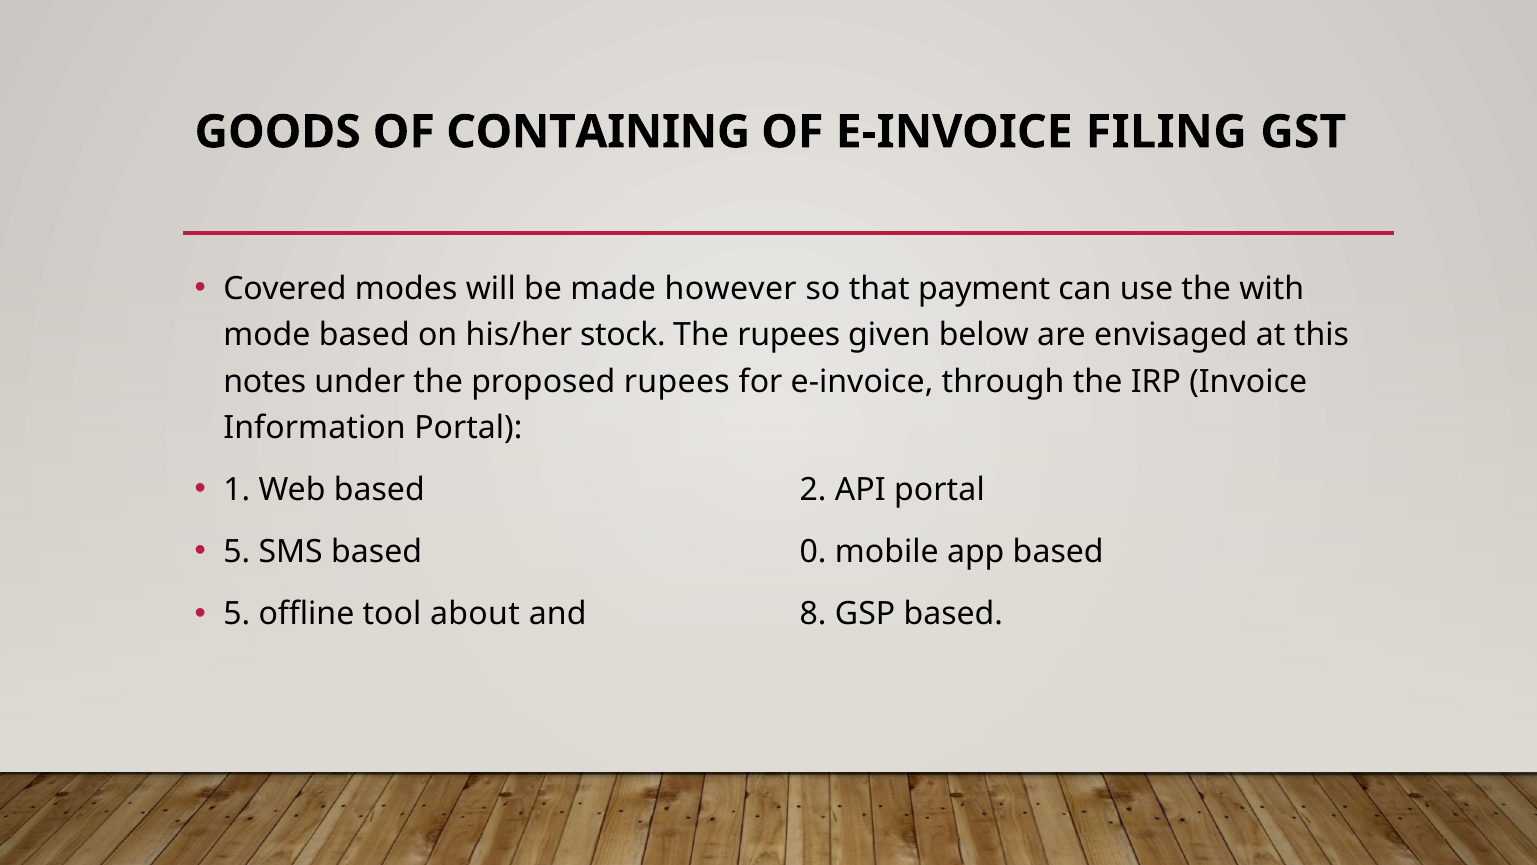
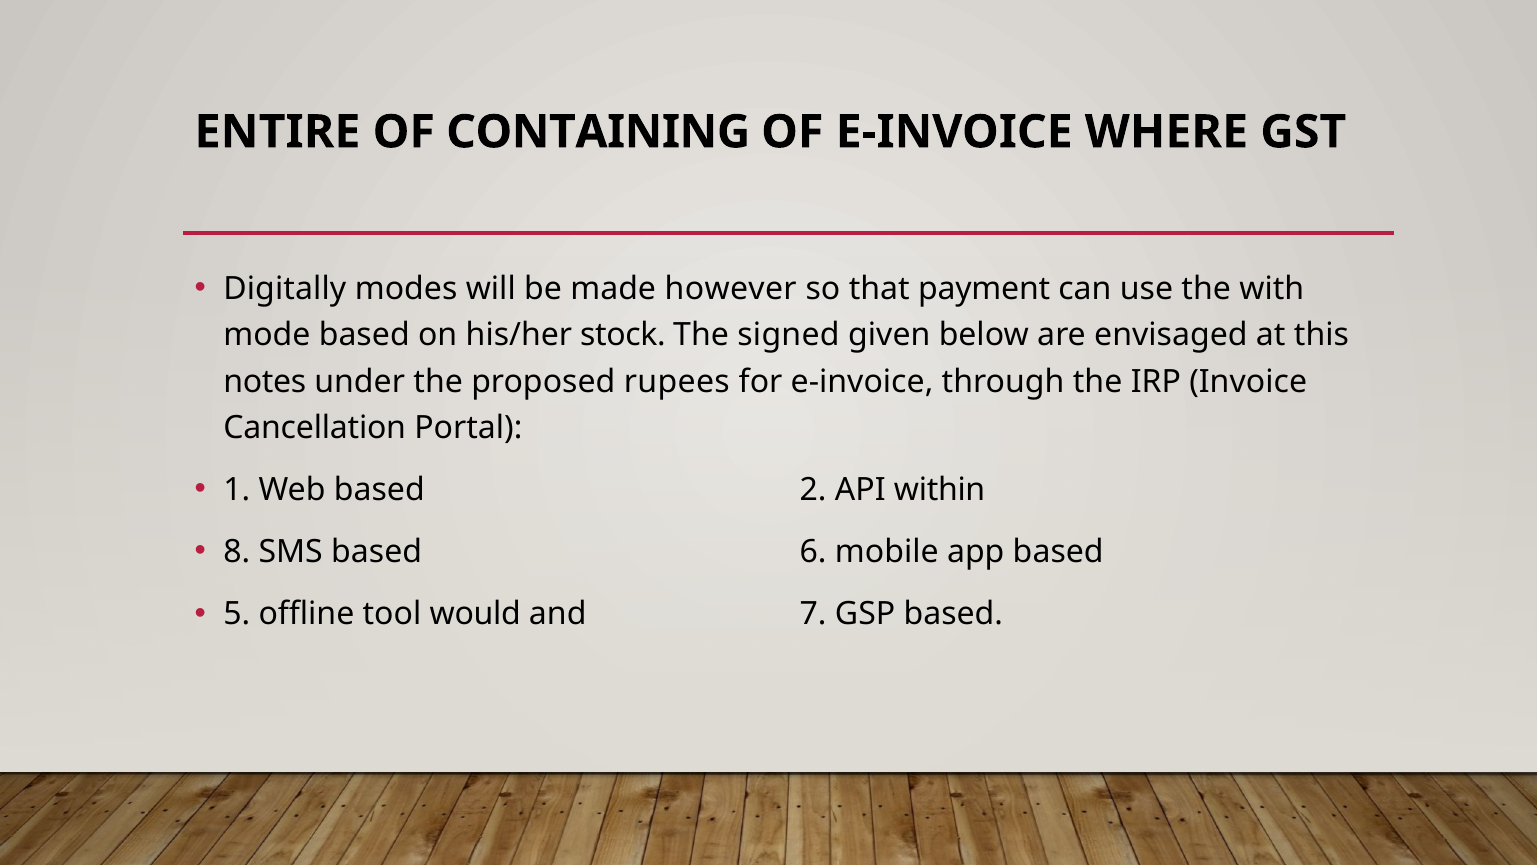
GOODS: GOODS -> ENTIRE (278, 132)
FILING: FILING -> WHERE (1166, 132)
Covered: Covered -> Digitally (285, 289)
The rupees: rupees -> signed (788, 335)
Information: Information -> Cancellation (315, 428)
API portal: portal -> within (940, 490)
5: 5 -> 8 (237, 552)
0: 0 -> 6 (813, 552)
about: about -> would (475, 614)
8: 8 -> 7 (813, 614)
